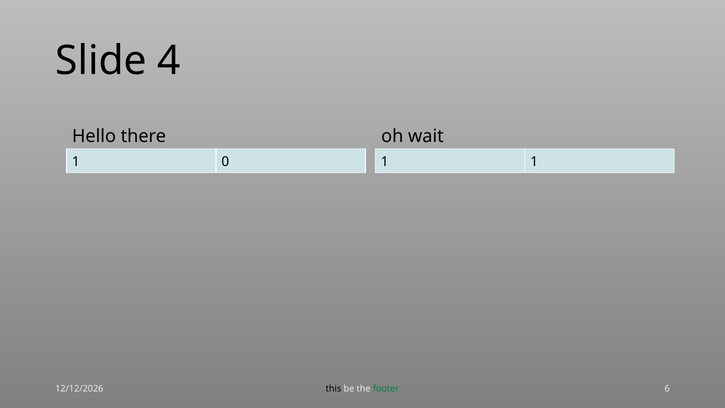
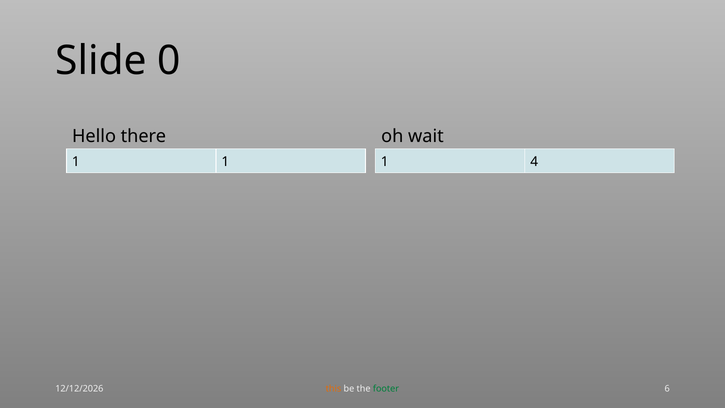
4: 4 -> 0 (169, 61)
1 0: 0 -> 1 (225, 162)
1 1: 1 -> 4 (534, 162)
this colour: black -> orange (333, 389)
